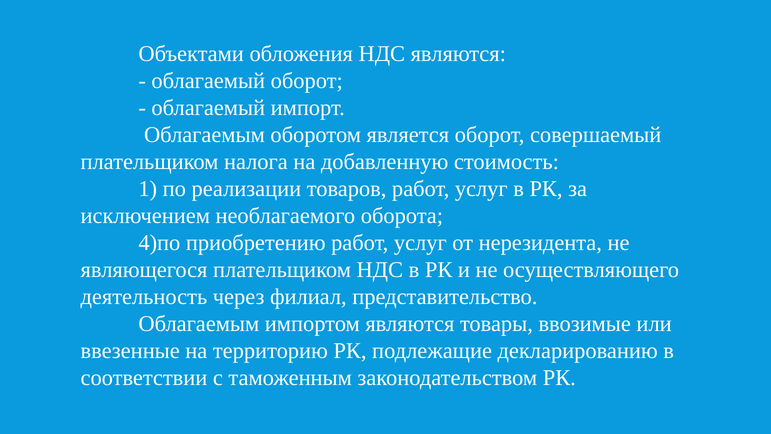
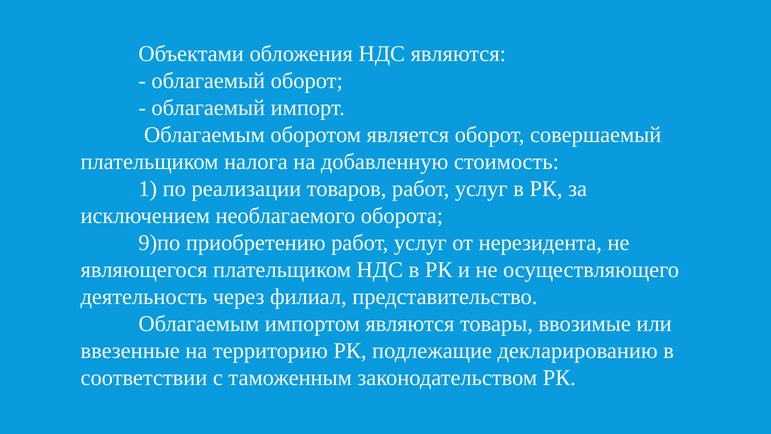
4)по: 4)по -> 9)по (159, 243)
